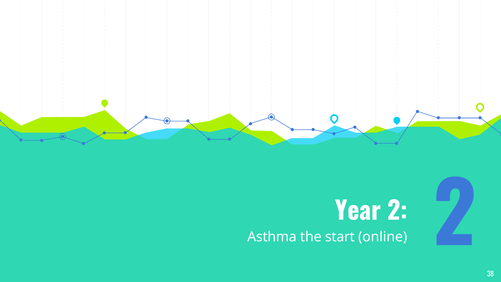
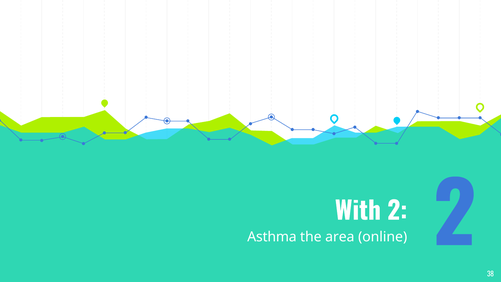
Year: Year -> With (358, 211)
start: start -> area (340, 237)
